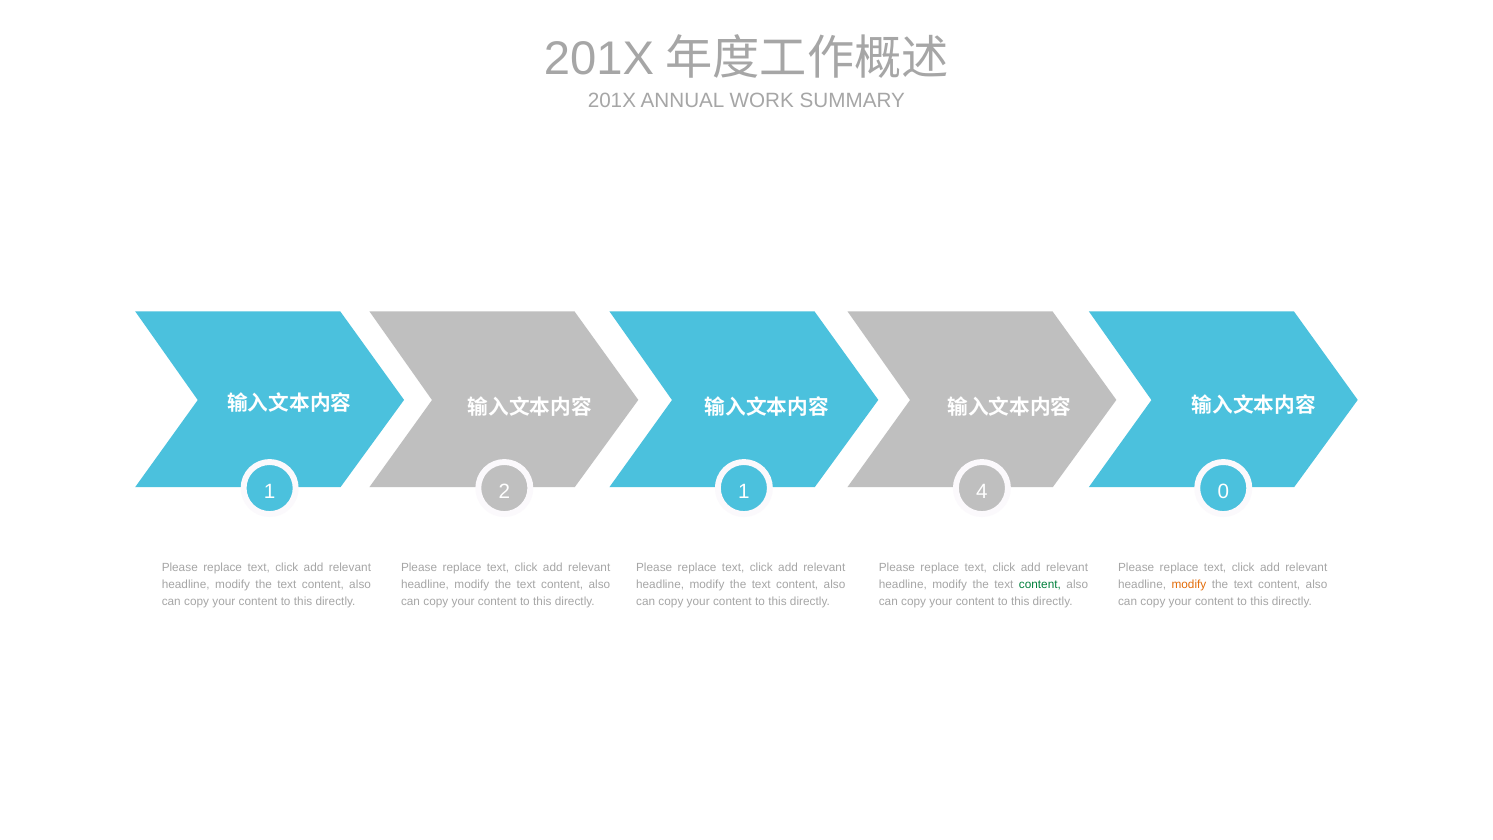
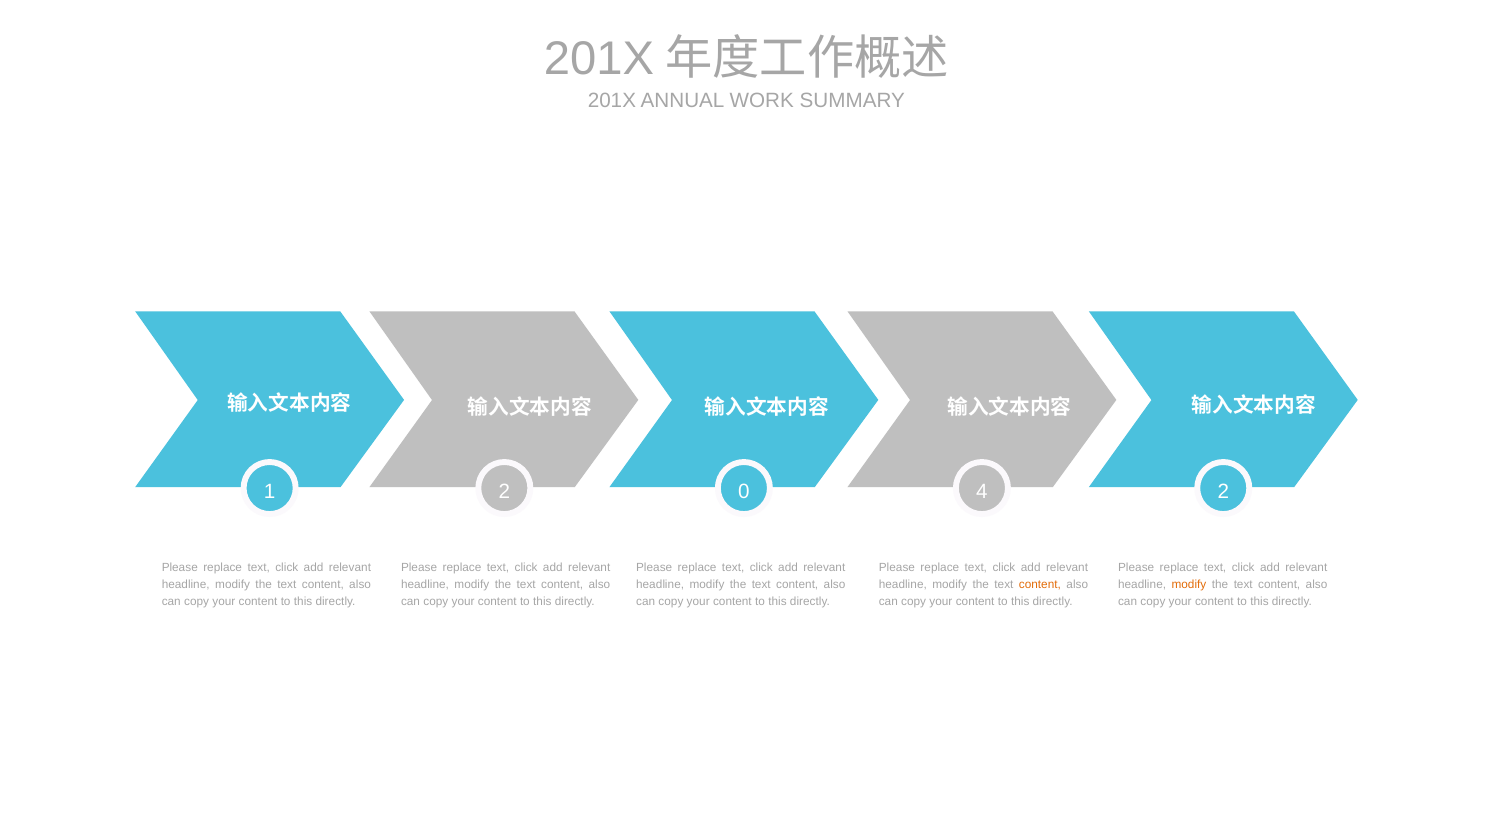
2 1: 1 -> 0 (744, 492)
4 0: 0 -> 2 (1223, 492)
content colour: green -> orange (1040, 584)
